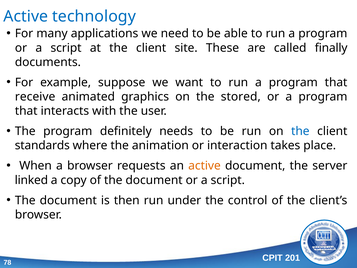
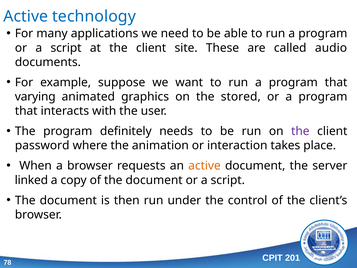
finally: finally -> audio (331, 48)
receive: receive -> varying (35, 97)
the colour: blue -> purple (300, 131)
standards: standards -> password (42, 145)
